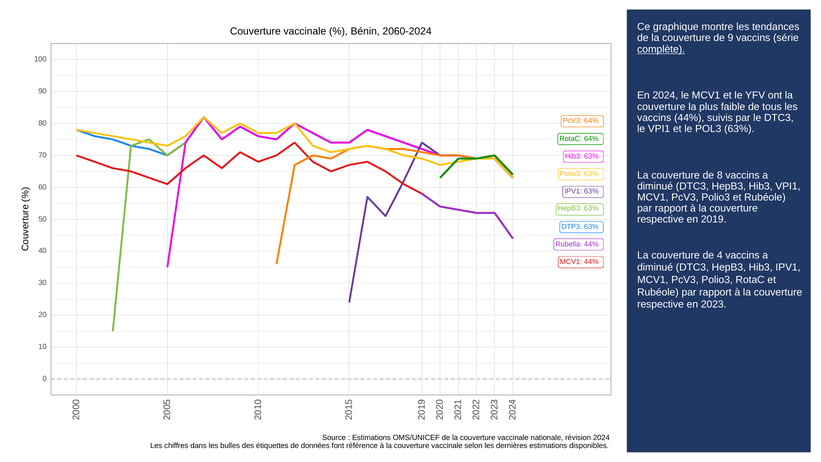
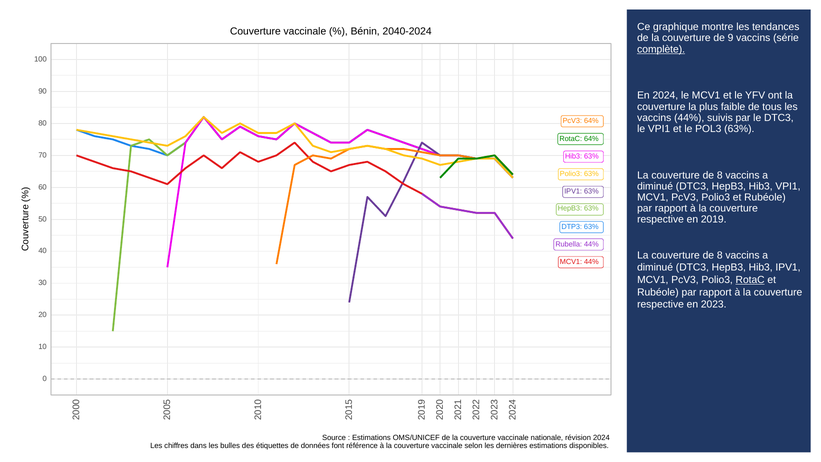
2060-2024: 2060-2024 -> 2040-2024 (407, 32)
4: 4 -> 8 (720, 255)
RotaC underline: none -> present (750, 280)
